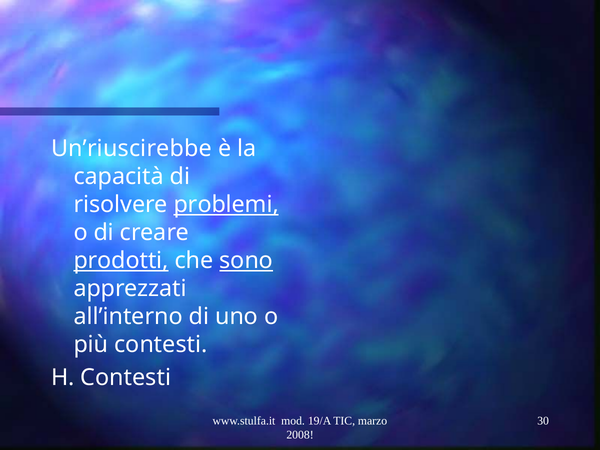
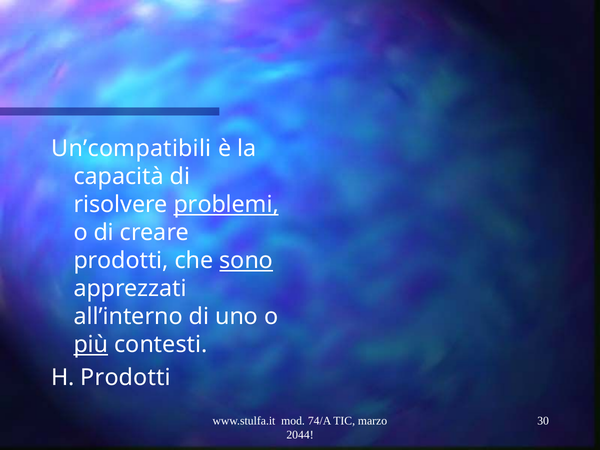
Un’riuscirebbe: Un’riuscirebbe -> Un’compatibili (131, 149)
prodotti underline: present -> none (121, 261)
più underline: none -> present (91, 345)
H Contesti: Contesti -> Prodotti (126, 377)
19/A: 19/A -> 74/A (320, 421)
2008: 2008 -> 2044 (300, 435)
